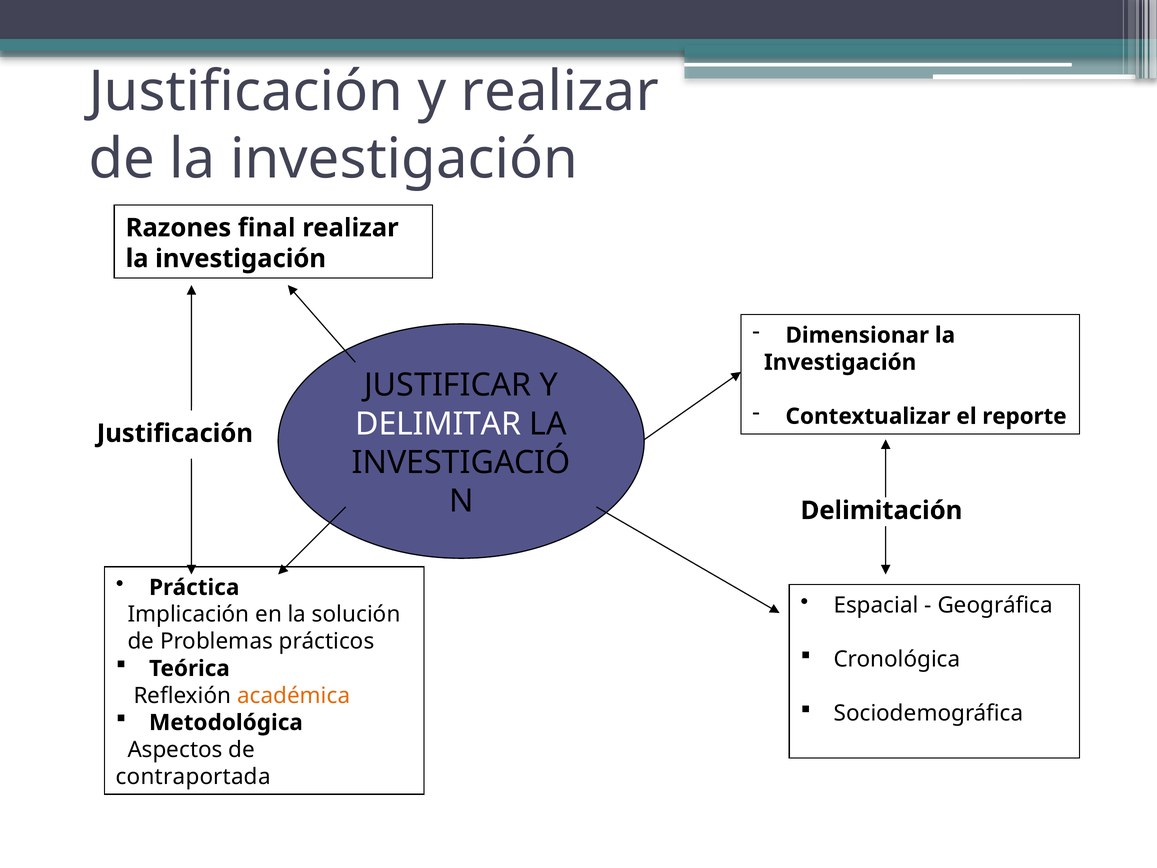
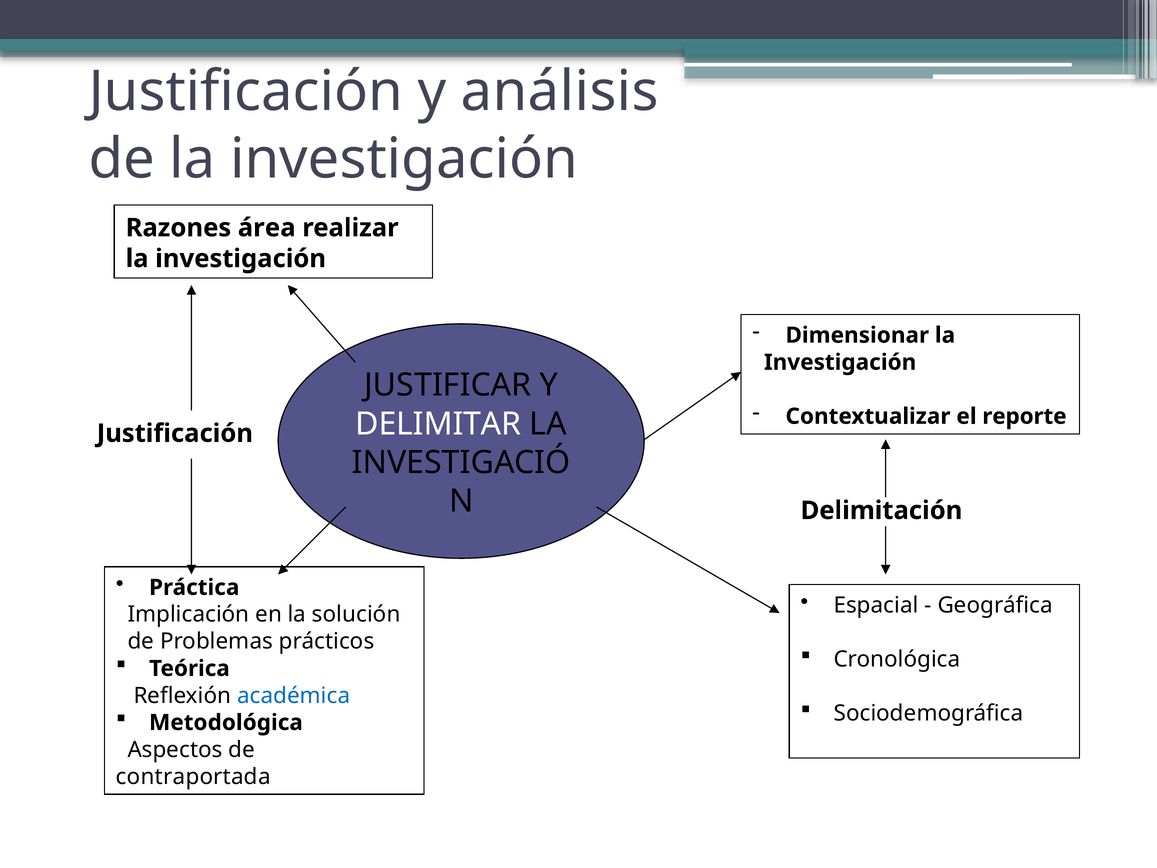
y realizar: realizar -> análisis (560, 92)
final: final -> área (267, 228)
académica colour: orange -> blue (294, 695)
